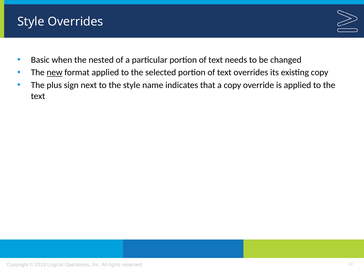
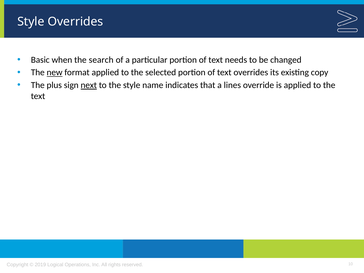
nested: nested -> search (101, 60)
next underline: none -> present (89, 85)
a copy: copy -> lines (232, 85)
